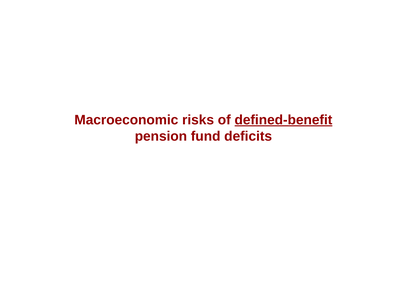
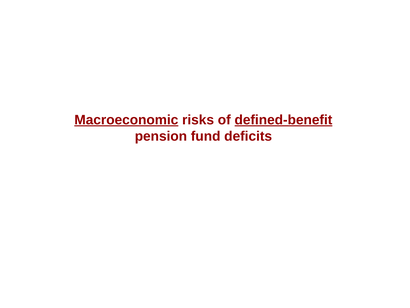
Macroeconomic underline: none -> present (126, 120)
